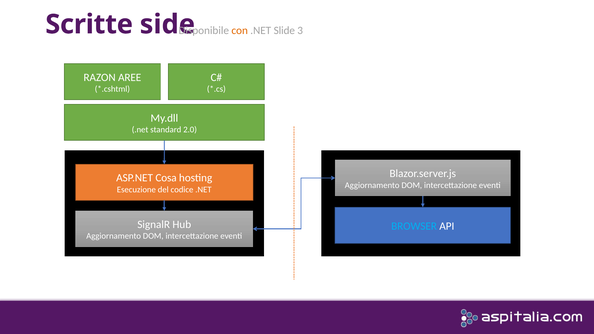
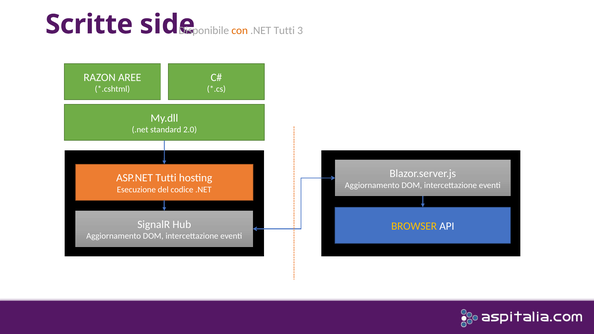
.NET Slide: Slide -> Tutti (284, 31)
ASP.NET Cosa: Cosa -> Tutti (166, 178)
BROWSER colour: light blue -> yellow (414, 226)
